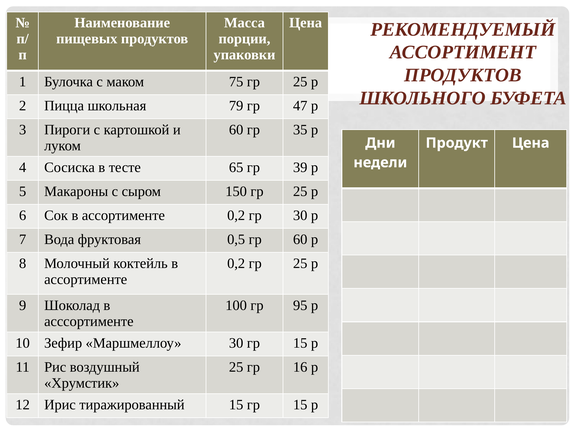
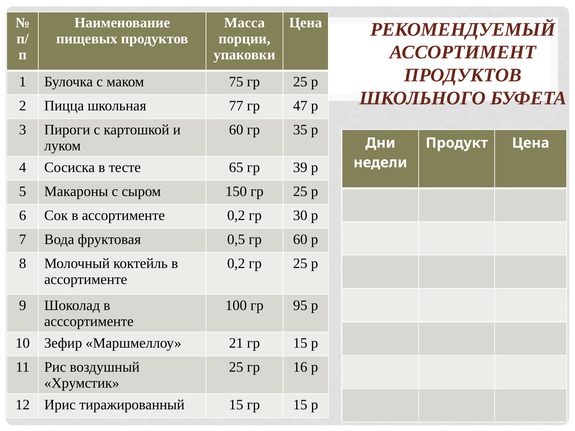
79: 79 -> 77 (236, 106)
Маршмеллоу 30: 30 -> 21 (236, 343)
